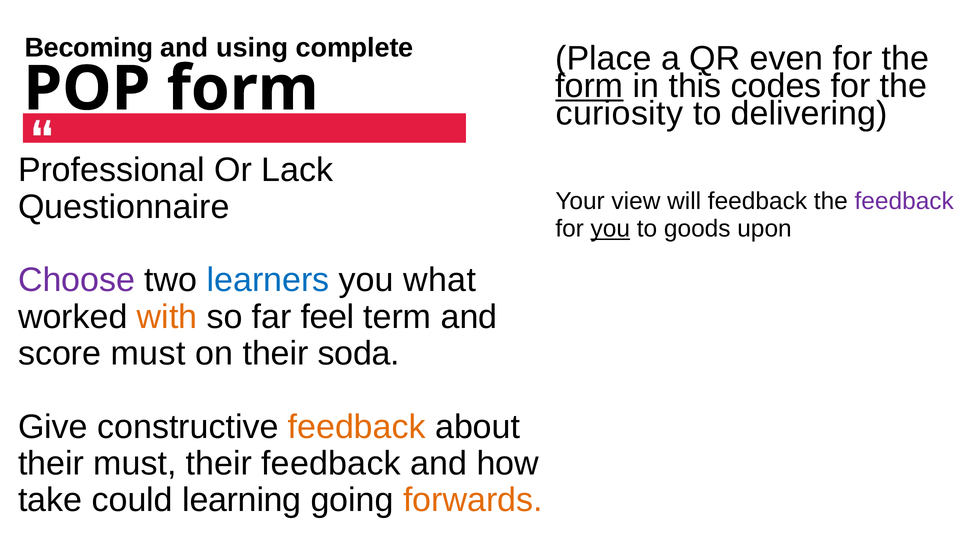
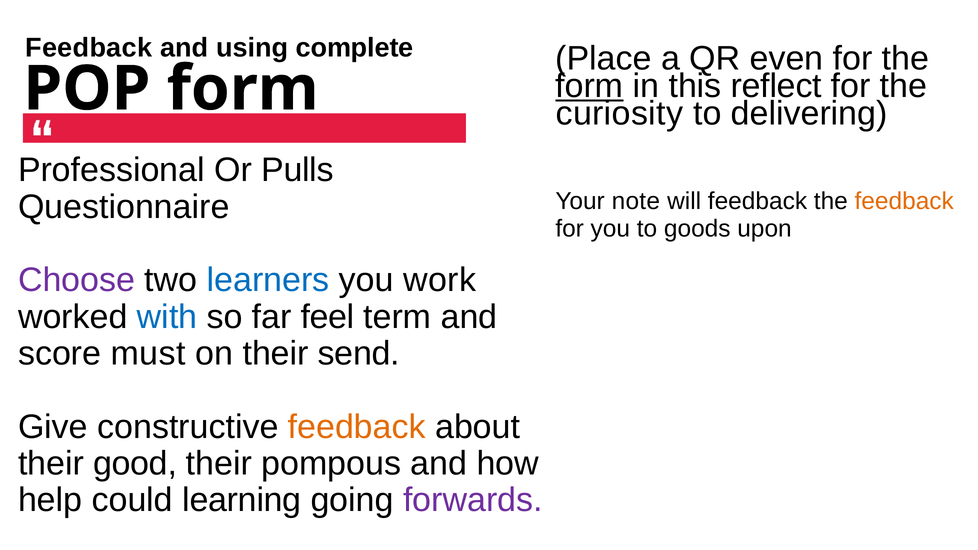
Becoming: Becoming -> Feedback (89, 48)
codes: codes -> reflect (776, 86)
Lack: Lack -> Pulls (297, 170)
view: view -> note (636, 201)
feedback colour: purple -> orange (904, 201)
you underline: present -> none (610, 229)
what: what -> work (440, 280)
with colour: orange -> blue (167, 317)
soda: soda -> send (359, 354)
their must: must -> good (135, 464)
their feedback: feedback -> pompous (331, 464)
take: take -> help (50, 500)
forwards colour: orange -> purple (473, 500)
